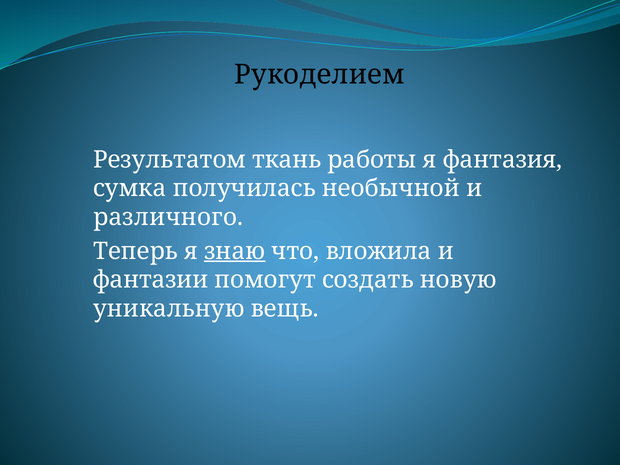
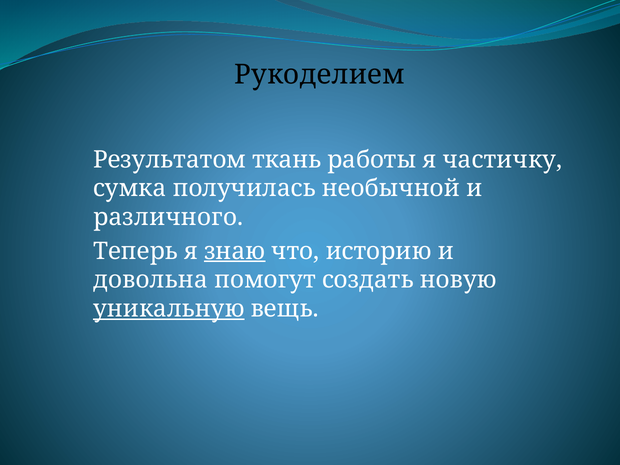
фантазия: фантазия -> частичку (502, 160)
вложила: вложила -> историю (379, 251)
фантазии: фантазии -> довольна (150, 280)
уникальную underline: none -> present (169, 309)
